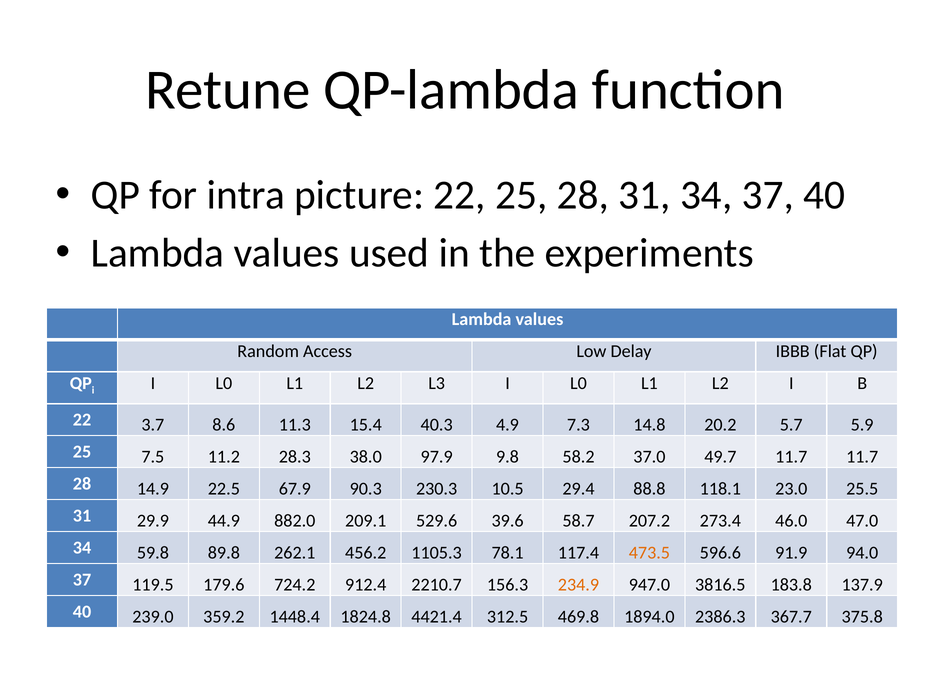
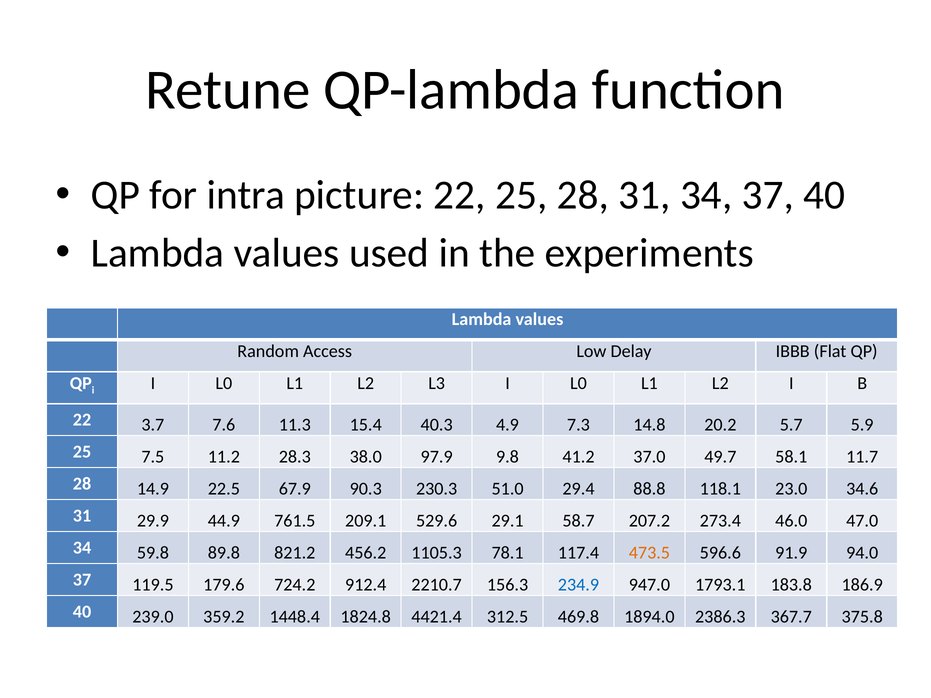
8.6: 8.6 -> 7.6 (224, 425)
58.2: 58.2 -> 41.2 (578, 457)
49.7 11.7: 11.7 -> 58.1 (791, 457)
10.5: 10.5 -> 51.0 (508, 489)
25.5: 25.5 -> 34.6 (862, 489)
882.0: 882.0 -> 761.5 (295, 521)
39.6: 39.6 -> 29.1 (508, 521)
262.1: 262.1 -> 821.2 (295, 553)
234.9 colour: orange -> blue (578, 585)
3816.5: 3816.5 -> 1793.1 (720, 585)
137.9: 137.9 -> 186.9 (862, 585)
